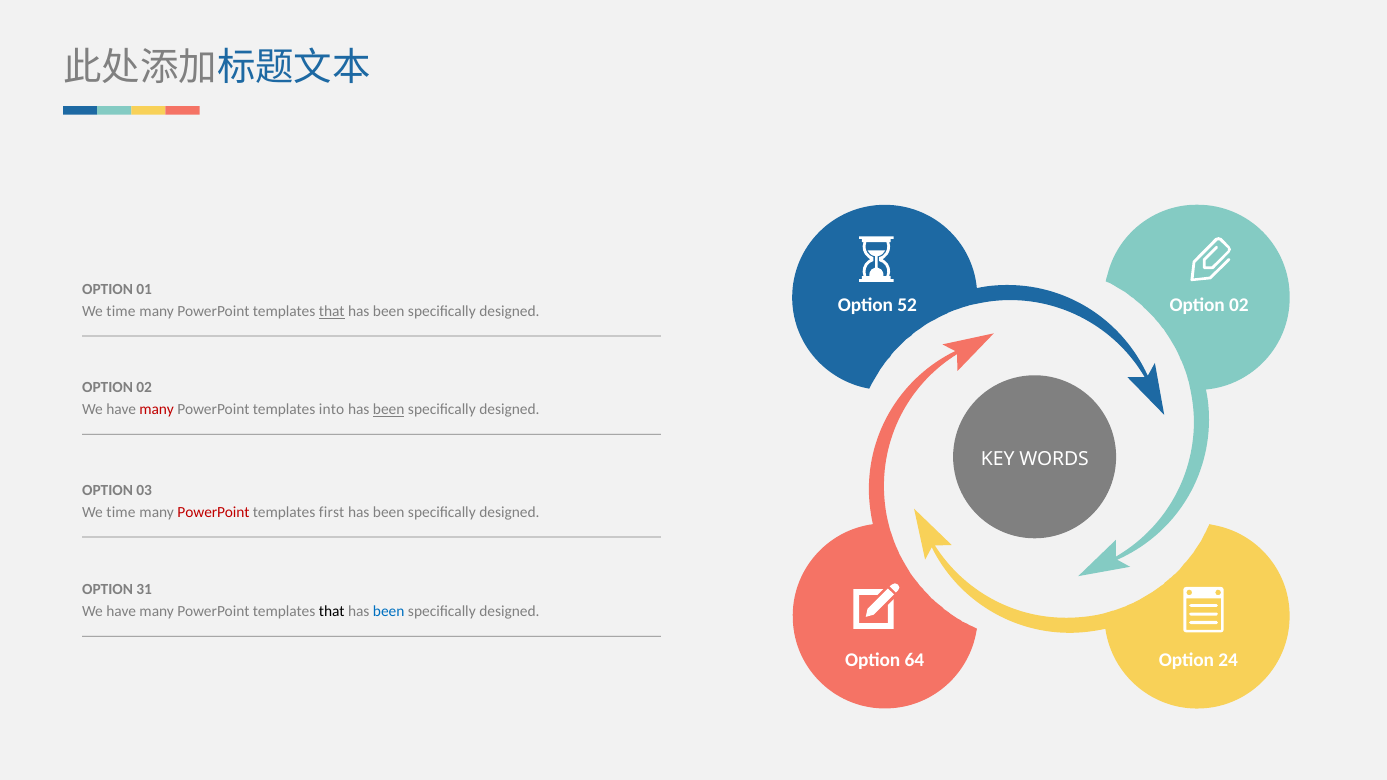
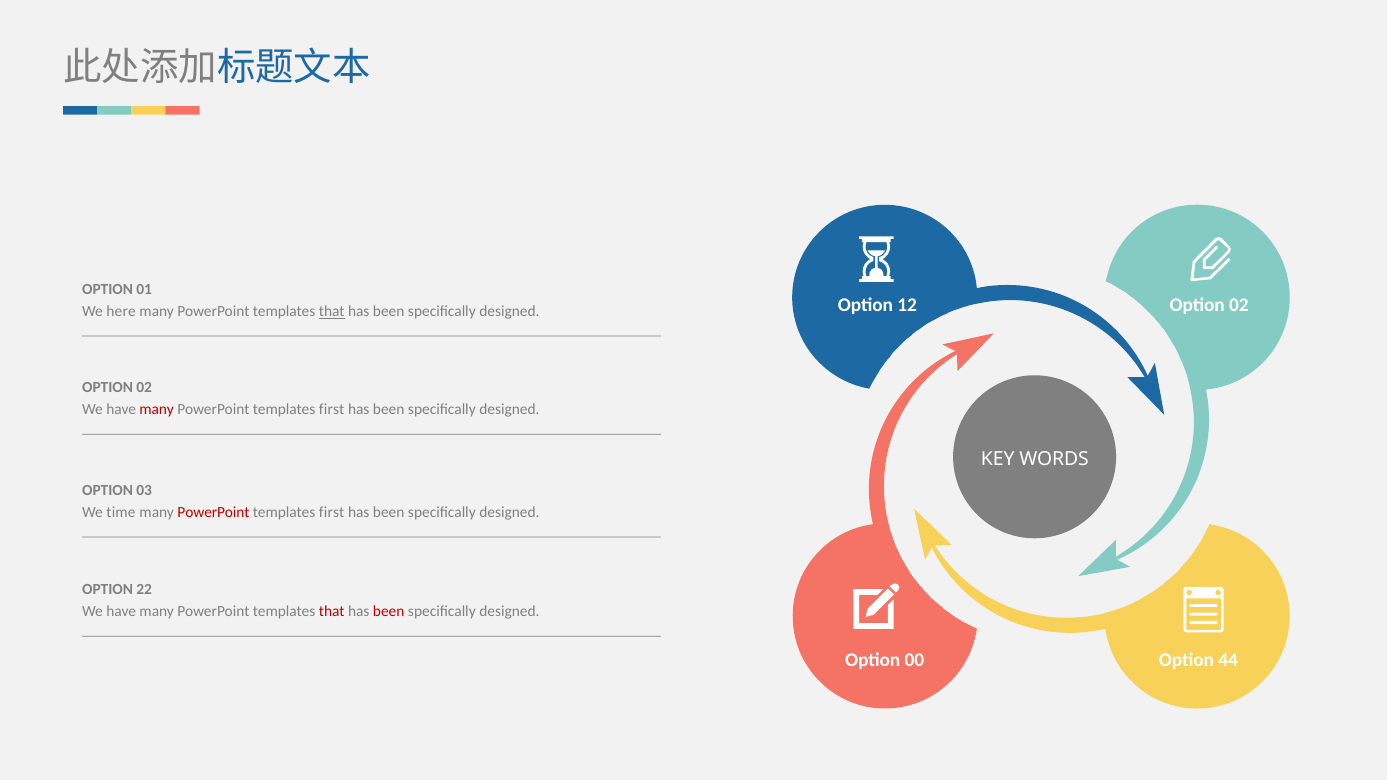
52: 52 -> 12 (907, 305)
time: time -> here (121, 312)
into: into -> first (332, 410)
been underline: present -> none (389, 410)
31: 31 -> 22 (144, 590)
that colour: black -> red (332, 612)
been colour: blue -> red (389, 612)
64: 64 -> 00 (914, 661)
24: 24 -> 44 (1228, 661)
